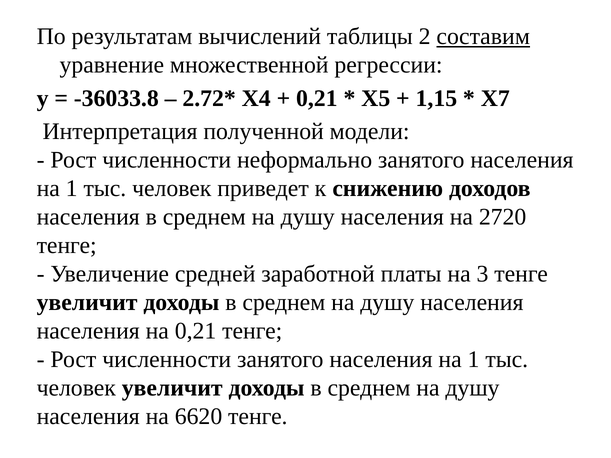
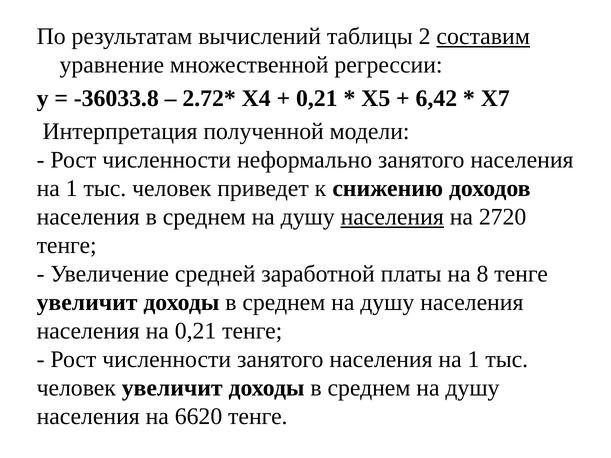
1,15: 1,15 -> 6,42 (436, 98)
населения underline: none -> present (392, 217)
3: 3 -> 8 (482, 274)
